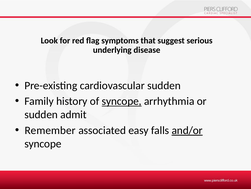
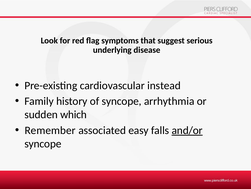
cardiovascular sudden: sudden -> instead (164, 85)
syncope underline: present -> none (122, 101)
admit: admit -> which (74, 114)
